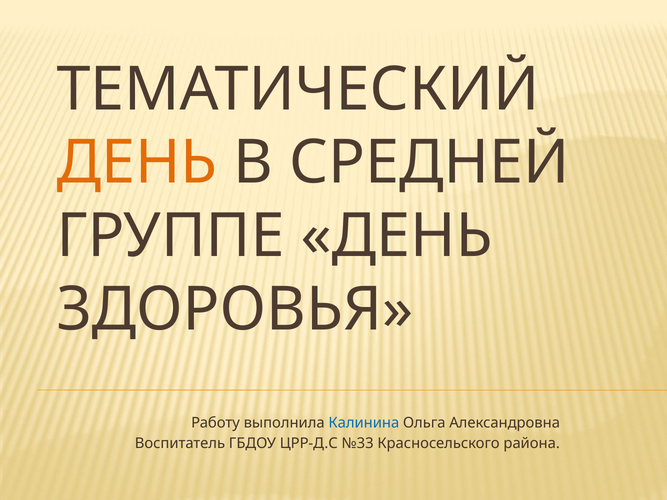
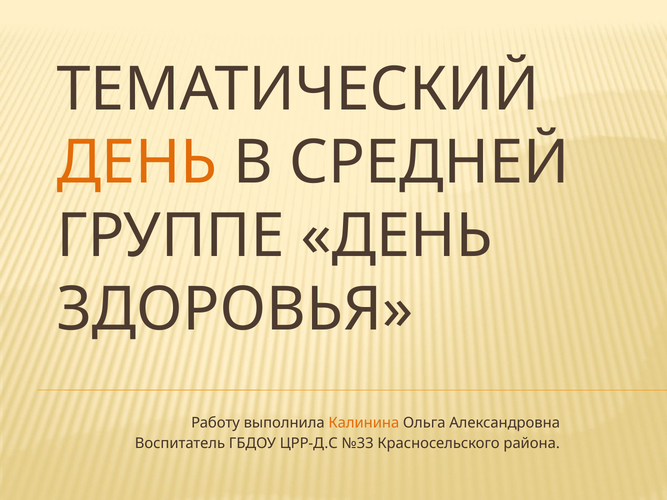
Калинина colour: blue -> orange (364, 423)
